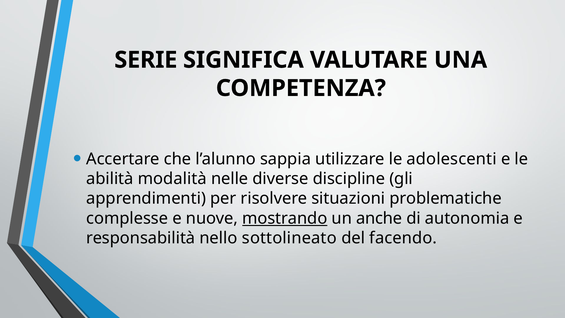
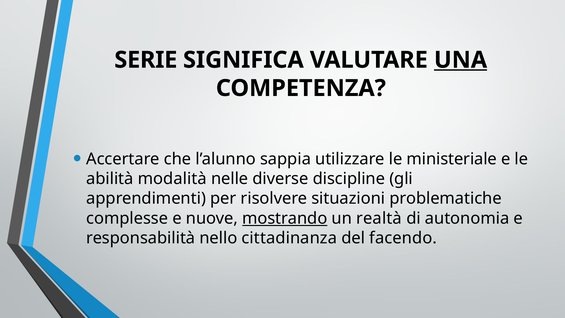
UNA underline: none -> present (461, 60)
adolescenti: adolescenti -> ministeriale (452, 159)
anche: anche -> realtà (379, 218)
sottolineato: sottolineato -> cittadinanza (289, 238)
